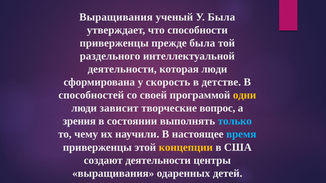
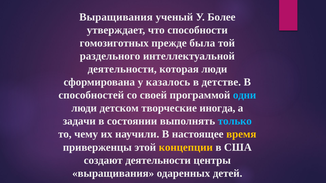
У Была: Была -> Более (221, 17)
приверженцы: приверженцы -> гомозиготных (114, 43)
скорость: скорость -> казалось (168, 82)
одни colour: yellow -> light blue (245, 95)
зависит: зависит -> детском (119, 108)
вопрос: вопрос -> иногда (217, 108)
зрения: зрения -> задачи (79, 121)
время colour: light blue -> yellow (241, 134)
